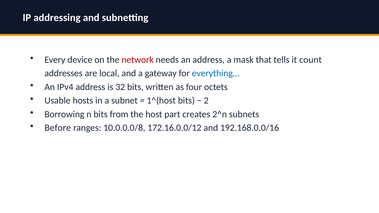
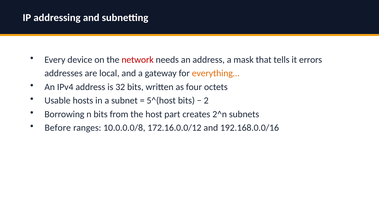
count: count -> errors (311, 60)
everything… colour: blue -> orange (216, 73)
1^(host: 1^(host -> 5^(host (161, 101)
